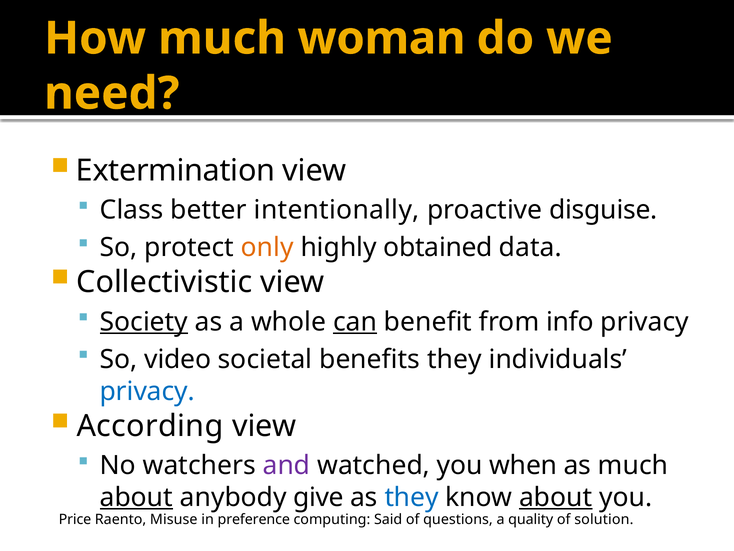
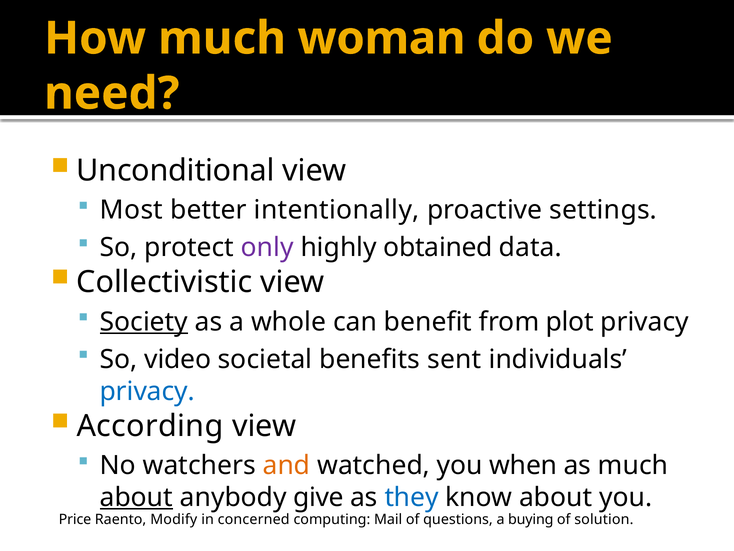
Extermination: Extermination -> Unconditional (175, 170)
Class: Class -> Most (131, 210)
disguise: disguise -> settings (603, 210)
only colour: orange -> purple (267, 248)
can underline: present -> none (355, 322)
info: info -> plot (570, 322)
benefits they: they -> sent (454, 359)
and colour: purple -> orange (286, 465)
about underline: present -> none (556, 497)
Misuse: Misuse -> Modify (174, 519)
preference: preference -> concerned (254, 519)
Said: Said -> Mail (388, 519)
quality: quality -> buying (531, 519)
